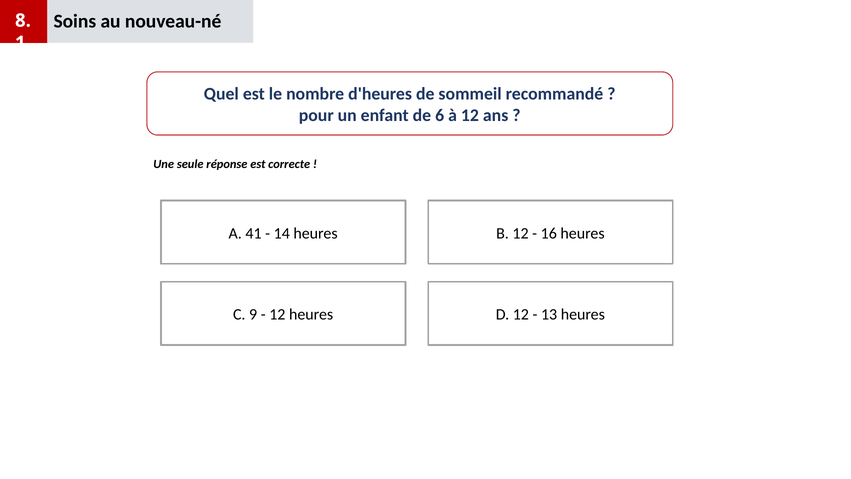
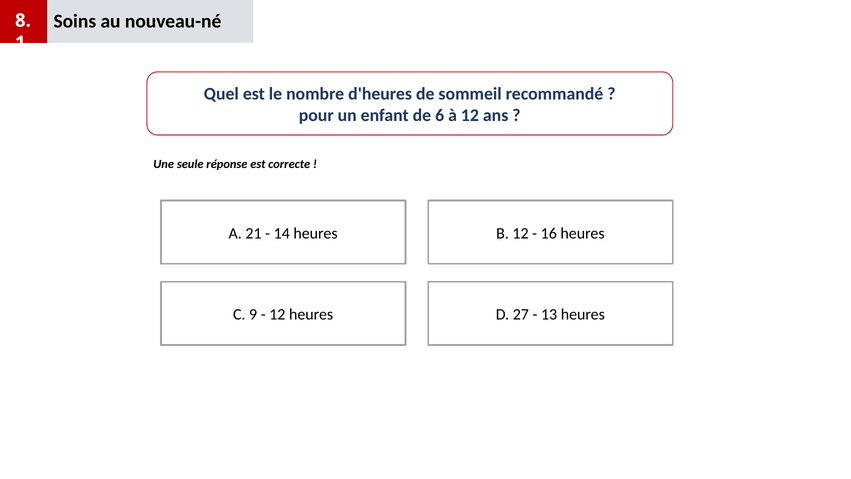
41: 41 -> 21 (254, 233)
D 12: 12 -> 27 (521, 314)
